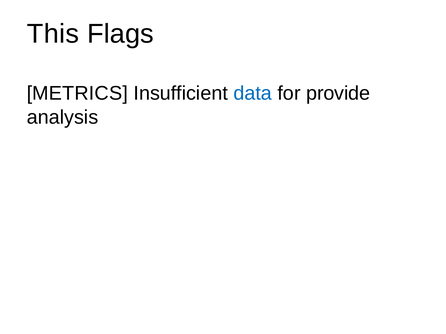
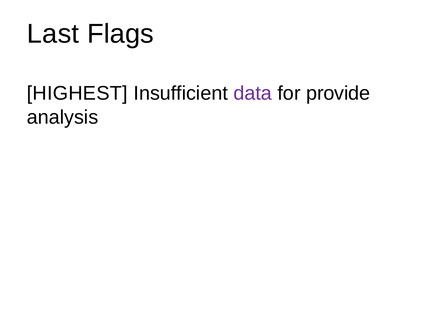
This: This -> Last (53, 34)
METRICS: METRICS -> HIGHEST (77, 94)
data colour: blue -> purple (253, 94)
